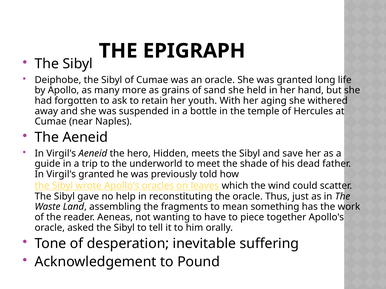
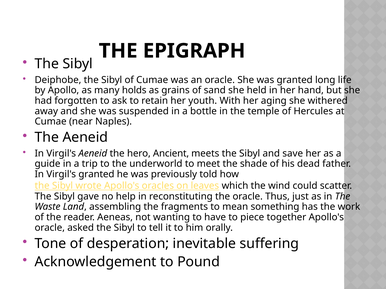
more: more -> holds (134, 90)
Hidden: Hidden -> Ancient (171, 154)
